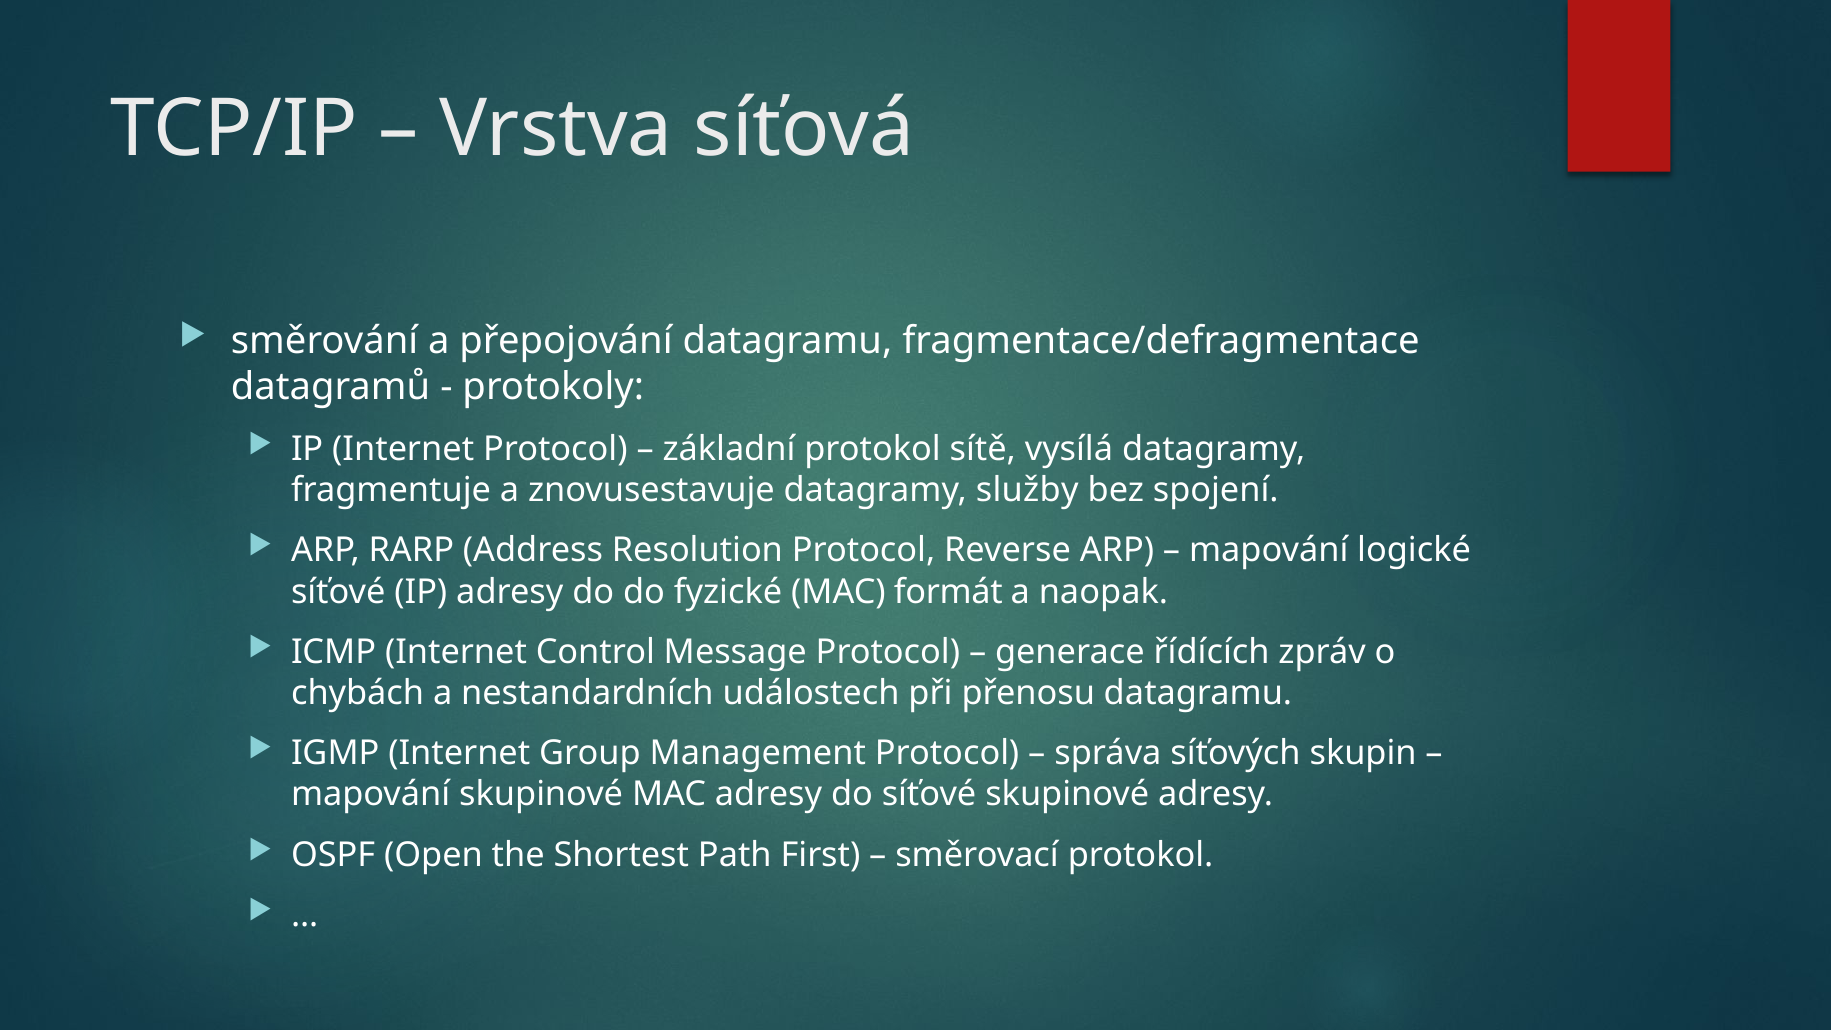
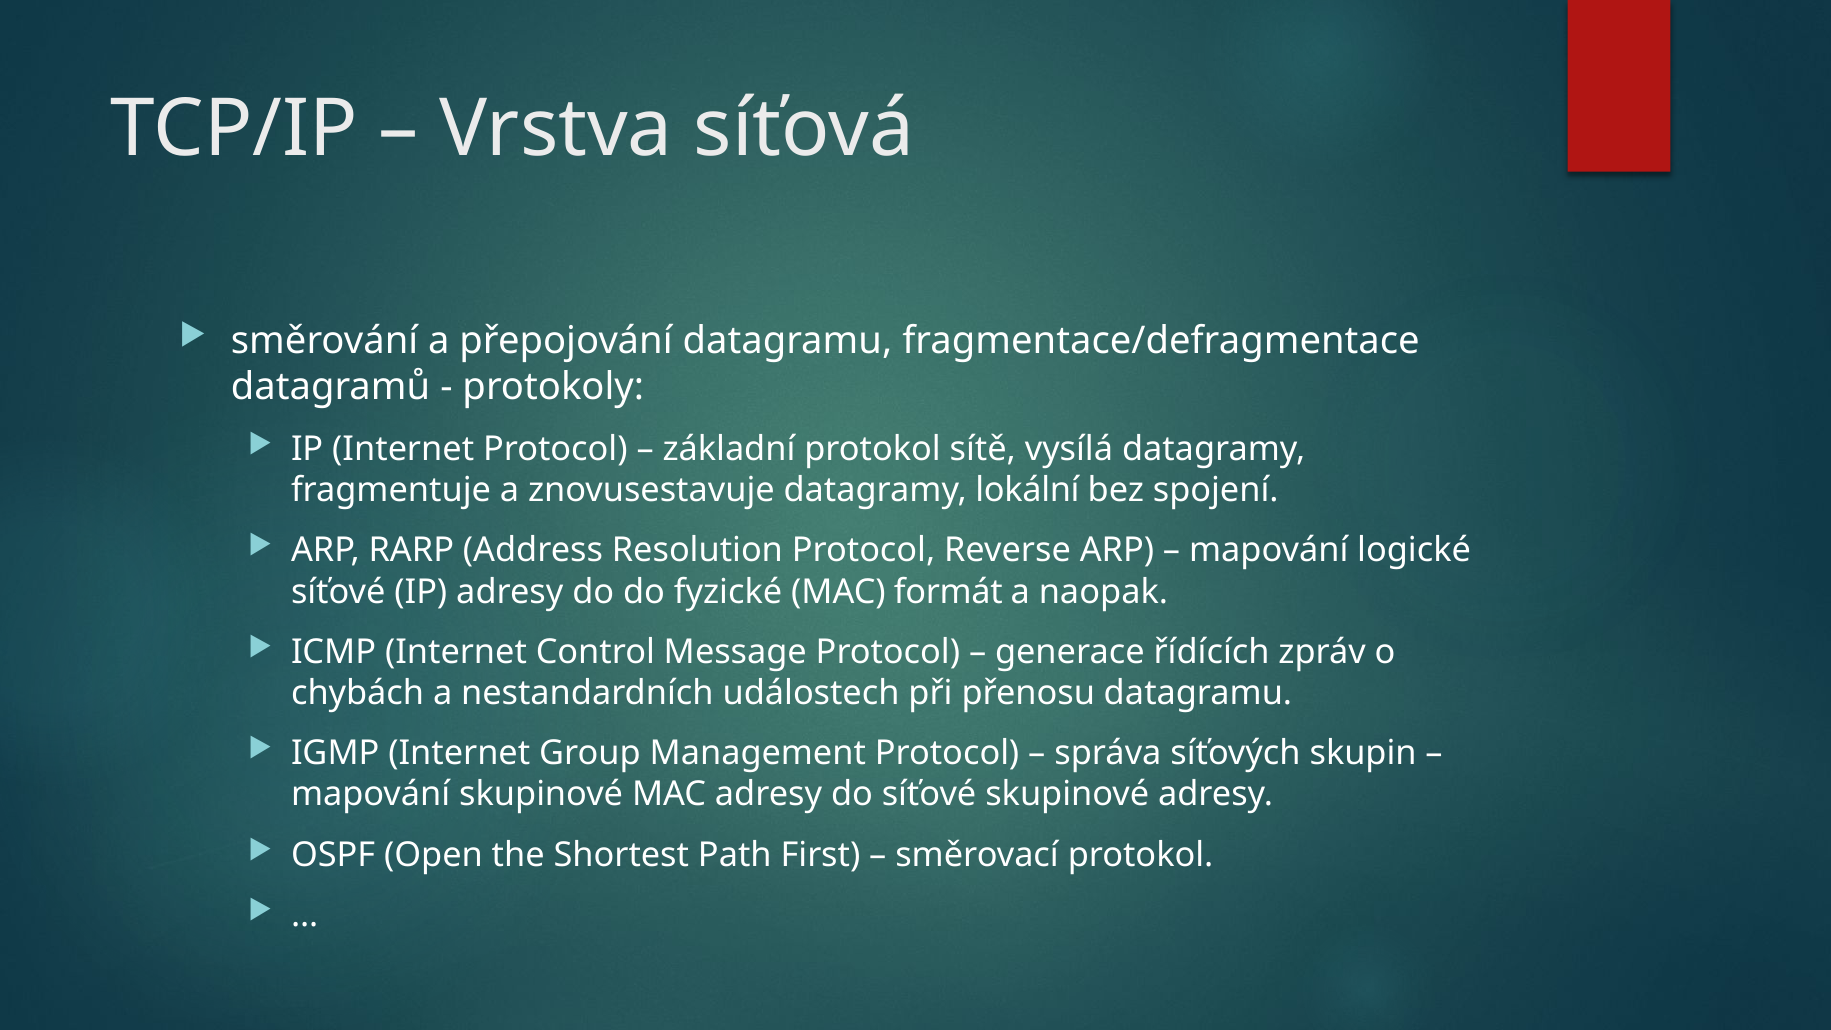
služby: služby -> lokální (1028, 490)
